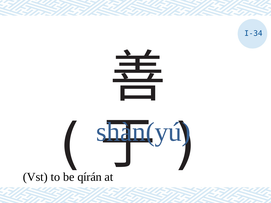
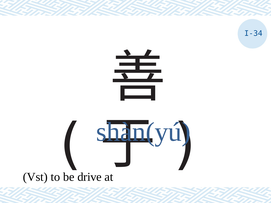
qírán: qírán -> drive (90, 177)
